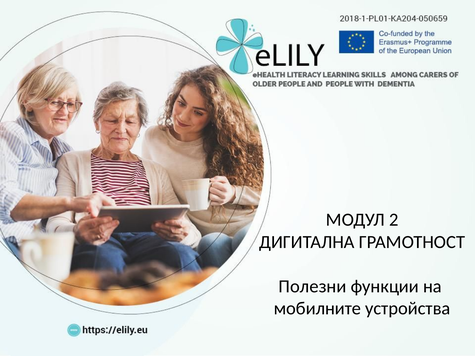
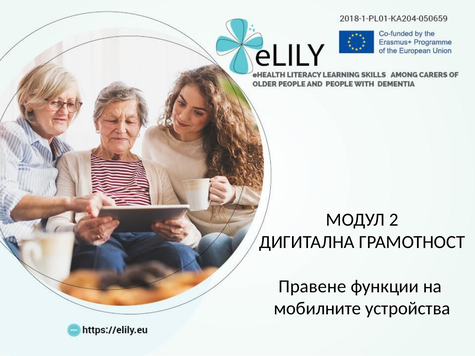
Полезни: Полезни -> Правене (312, 287)
